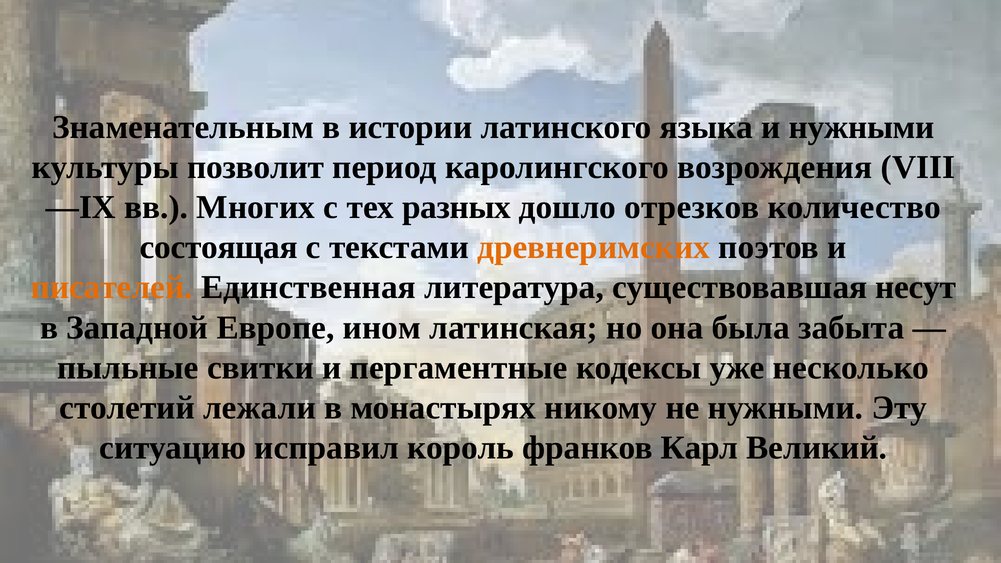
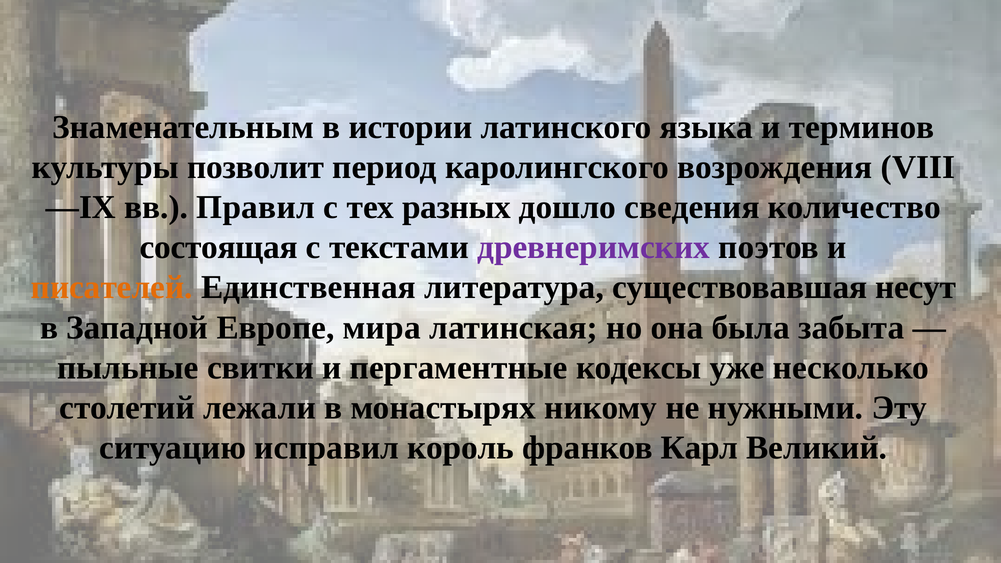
и нужными: нужными -> терминов (862, 127)
Многих: Многих -> Правил (256, 207)
отрезков: отрезков -> сведения (692, 207)
древнеримских colour: orange -> purple (594, 247)
ином: ином -> мира (382, 328)
